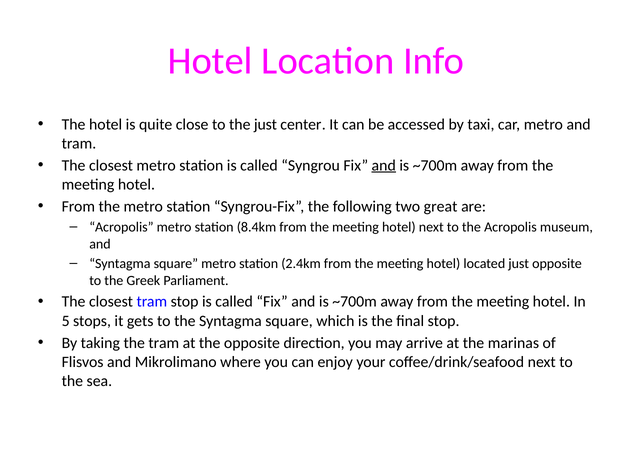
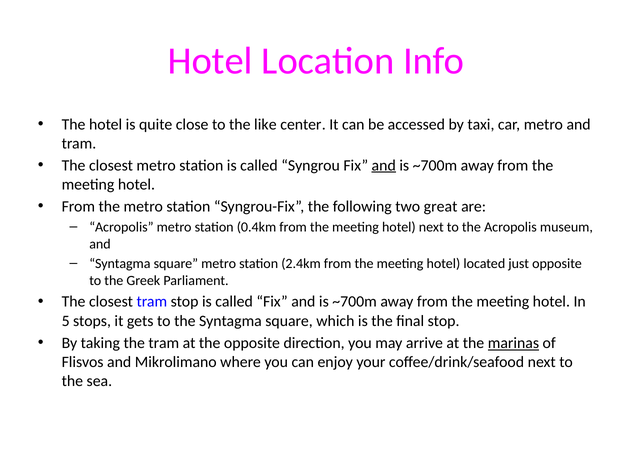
the just: just -> like (265, 124)
8.4km: 8.4km -> 0.4km (256, 227)
marinas underline: none -> present (513, 343)
